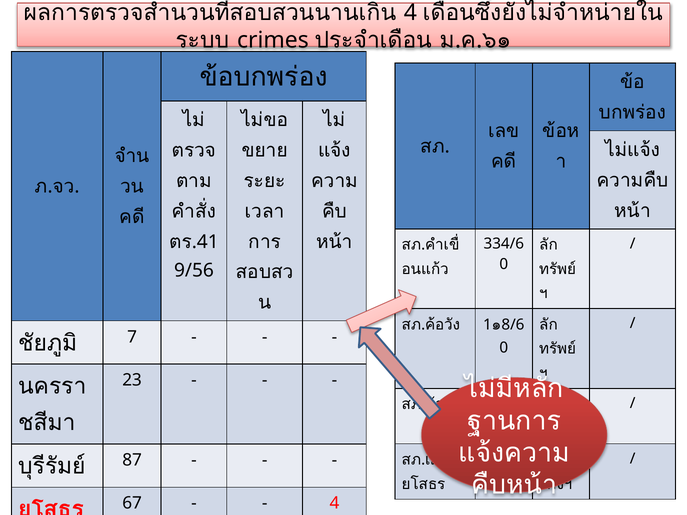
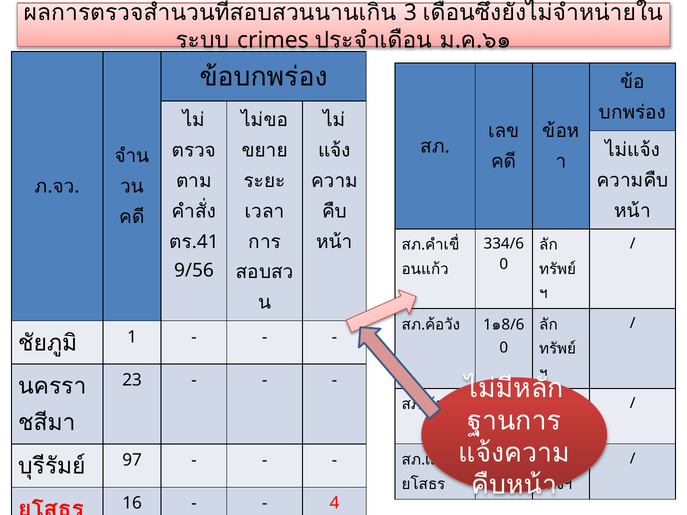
4: 4 -> 3 (410, 13)
7: 7 -> 1 (132, 337)
87: 87 -> 97 (132, 460)
67: 67 -> 16 (132, 503)
